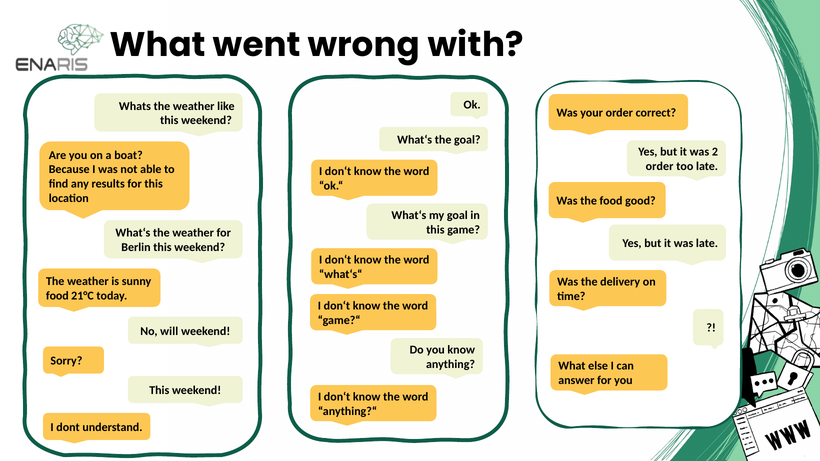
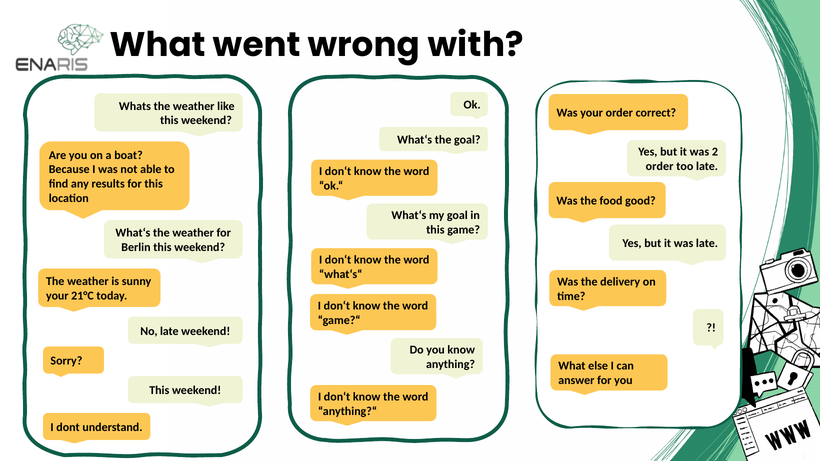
food: food -> your (57, 296)
No will: will -> late (169, 331)
